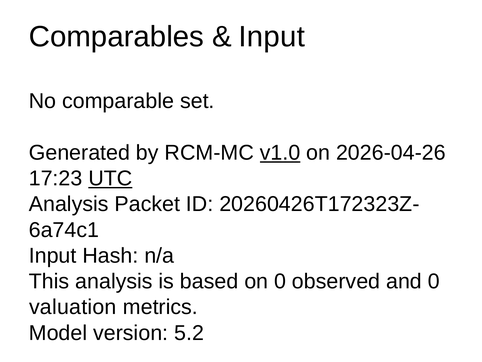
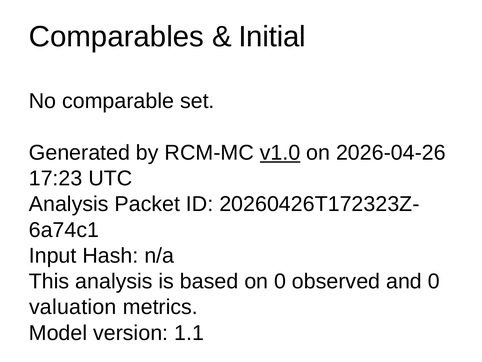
Input: Input -> Initial (272, 37)
UTC underline: present -> none (110, 178)
5.2: 5.2 -> 1.1 (189, 332)
